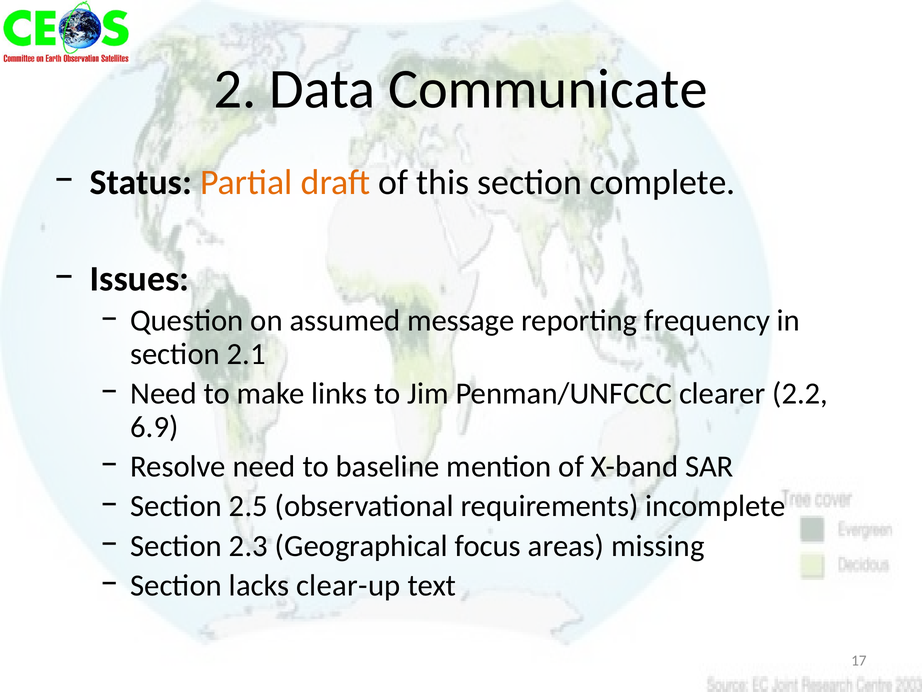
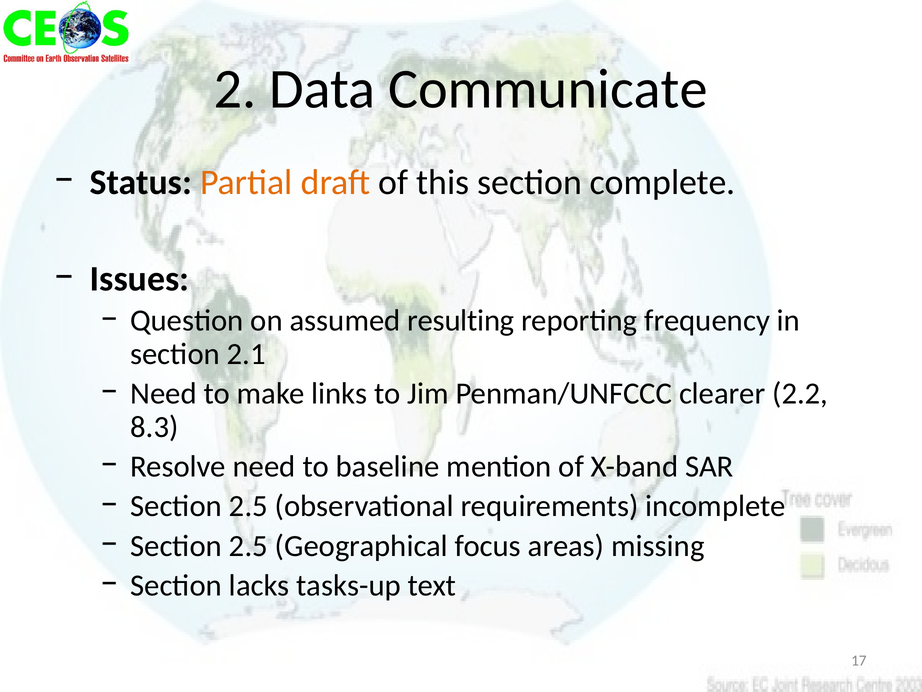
message: message -> resulting (461, 321)
6.9: 6.9 -> 8.3 (154, 427)
2.3: 2.3 -> 2.5 (248, 545)
clear-up: clear-up -> tasks-up (349, 585)
